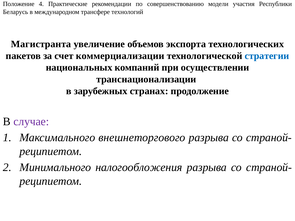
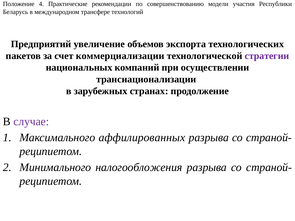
Магистранта: Магистранта -> Предприятий (41, 44)
стратегии colour: blue -> purple (267, 56)
внешнеторгового: внешнеторгового -> аффилированных (142, 138)
